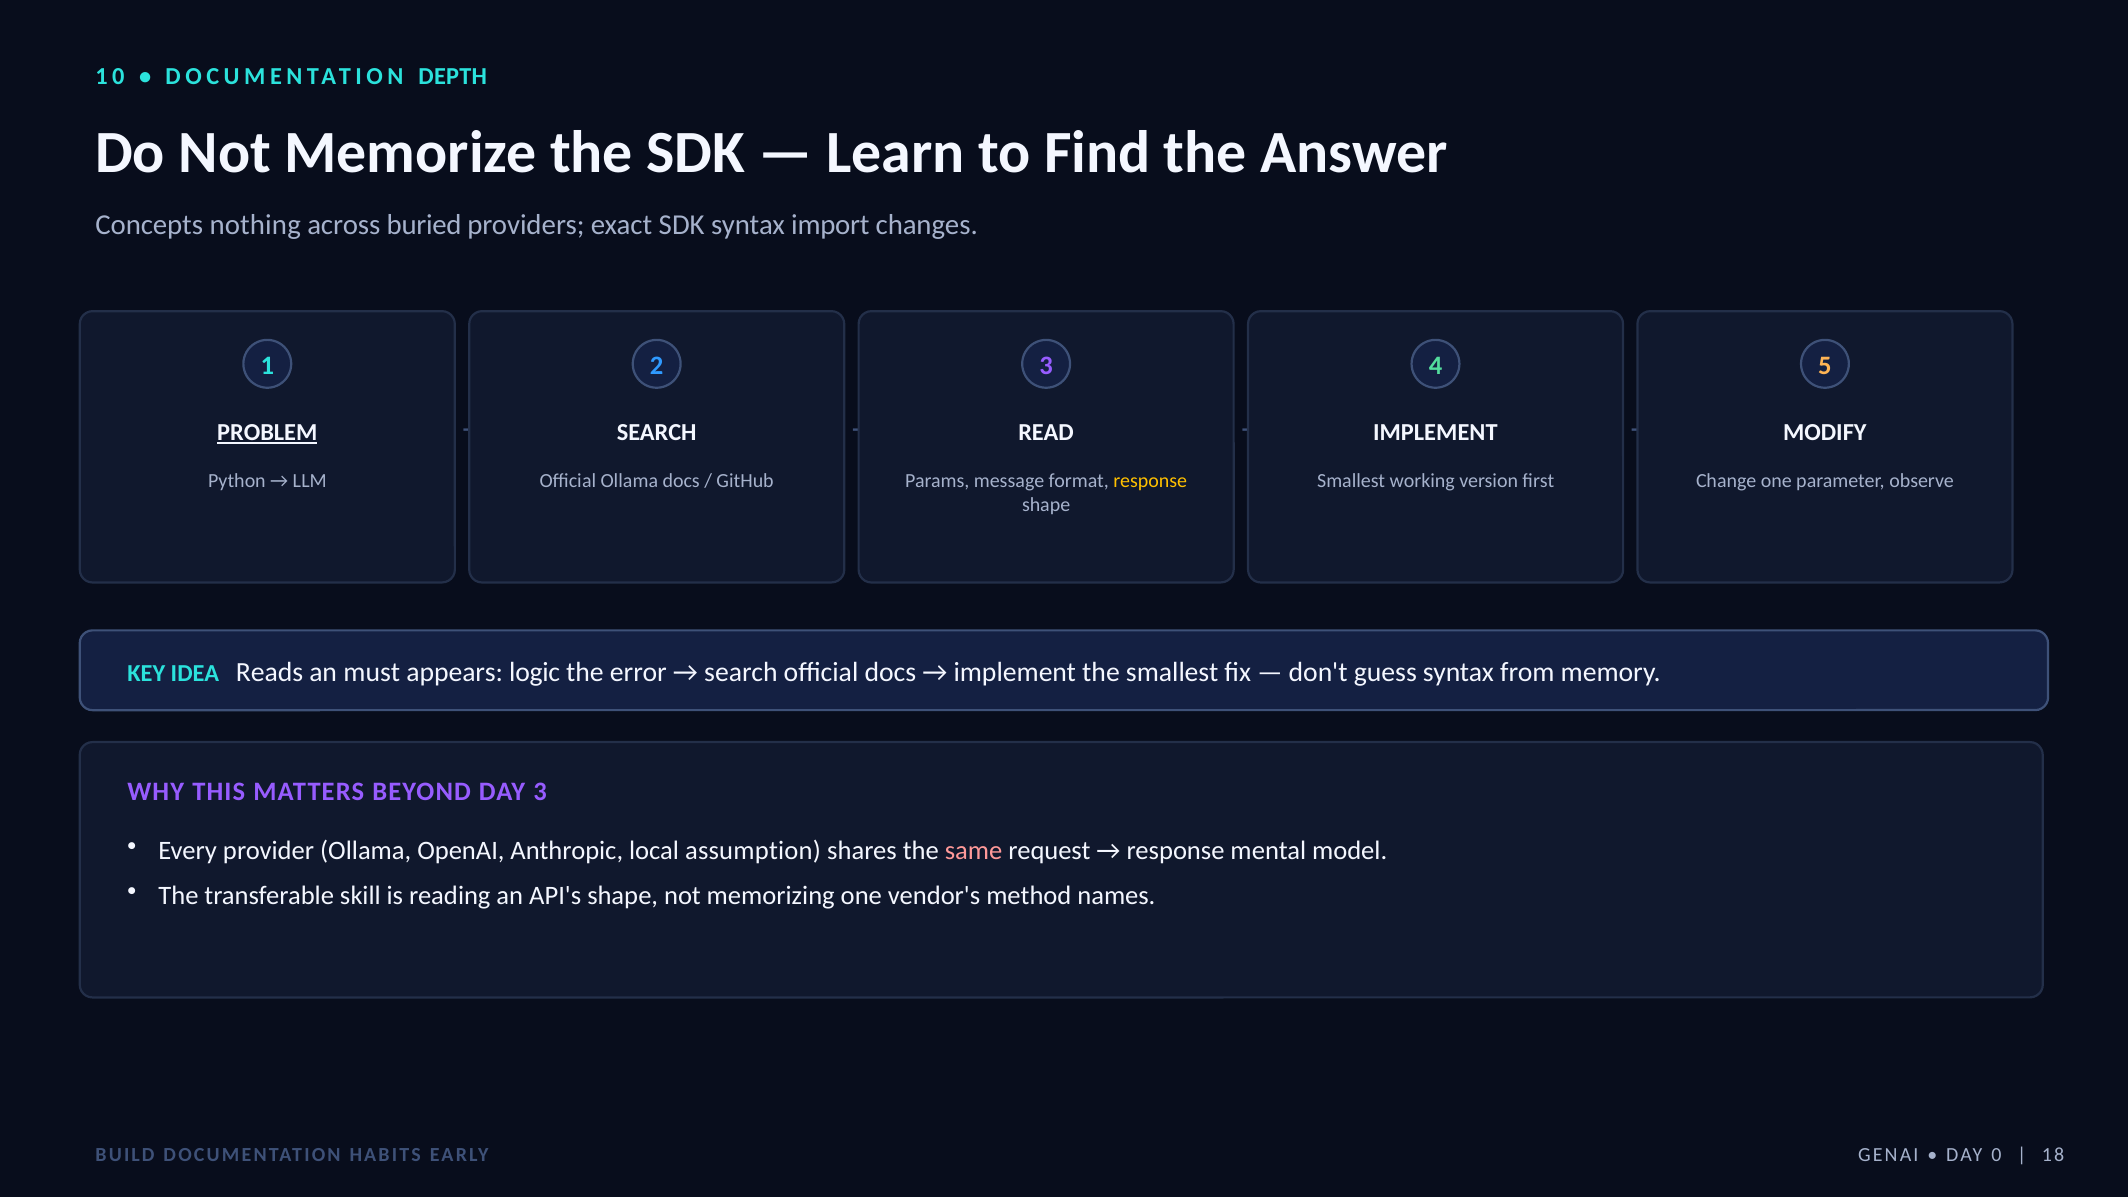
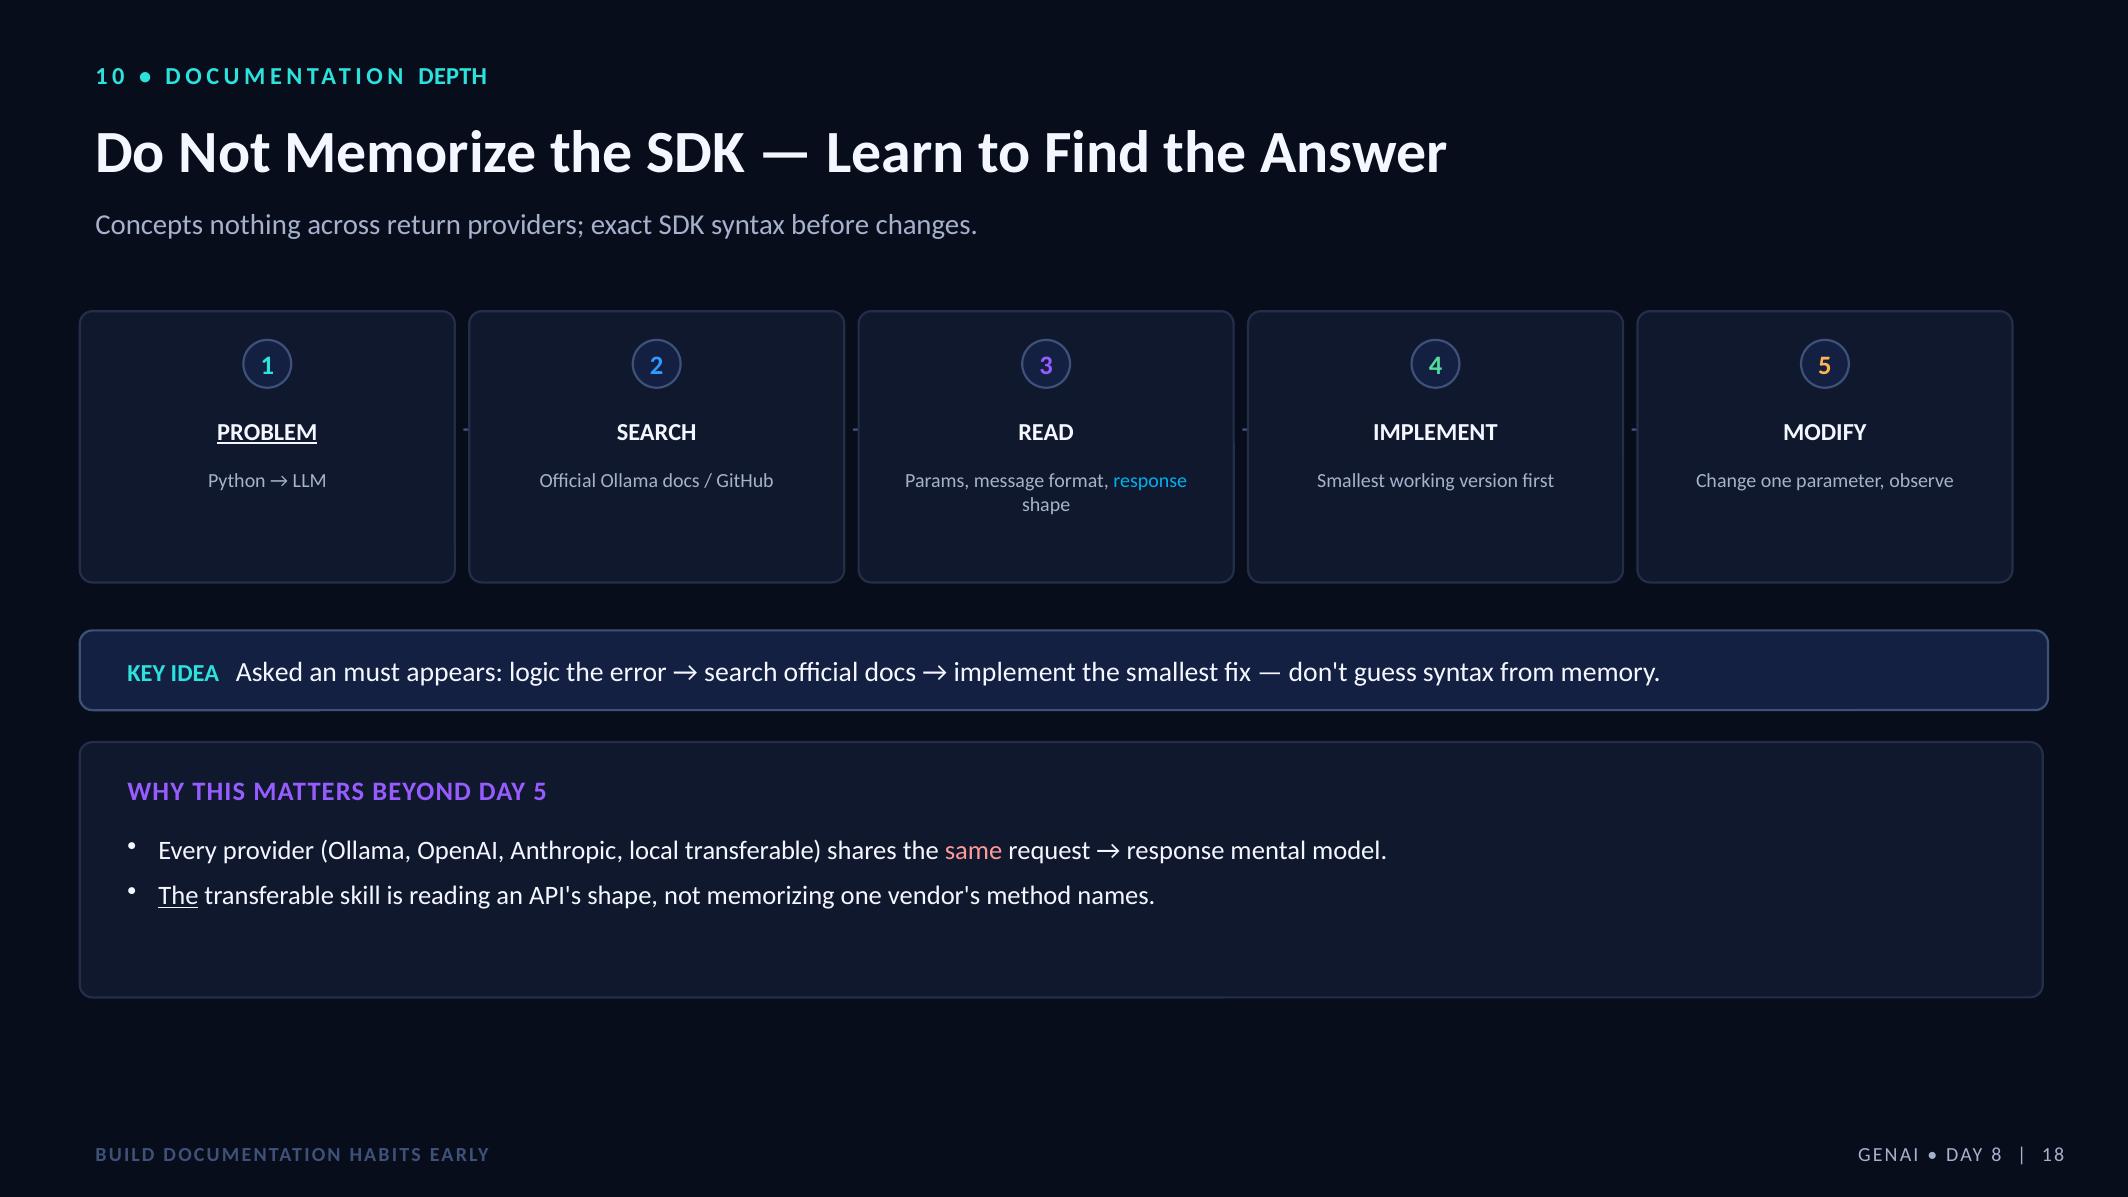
buried: buried -> return (424, 225)
import: import -> before (830, 225)
response colour: yellow -> light blue (1150, 481)
Reads: Reads -> Asked (270, 672)
DAY 3: 3 -> 5 (540, 792)
local assumption: assumption -> transferable (753, 851)
The underline: none -> present (178, 896)
0: 0 -> 8 (1996, 1155)
